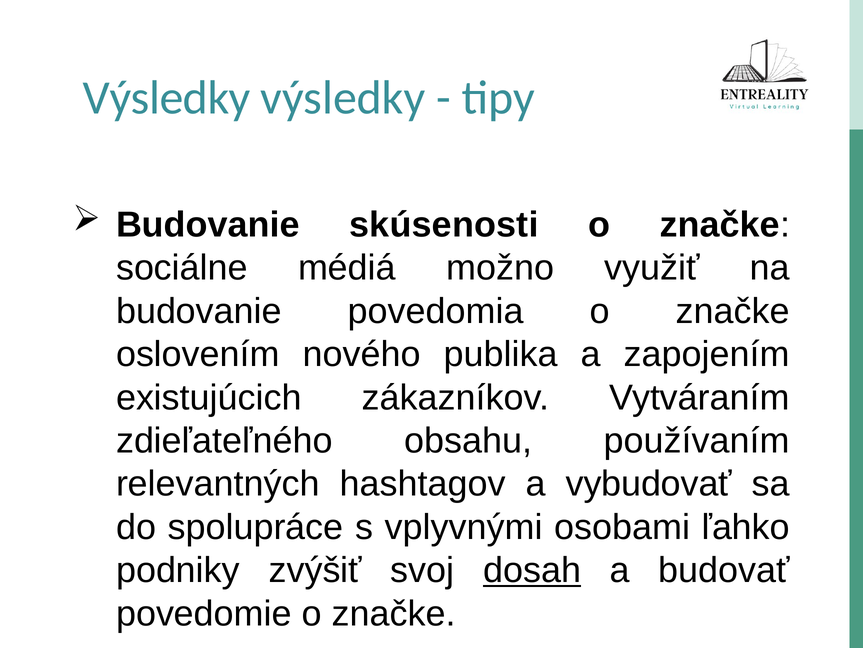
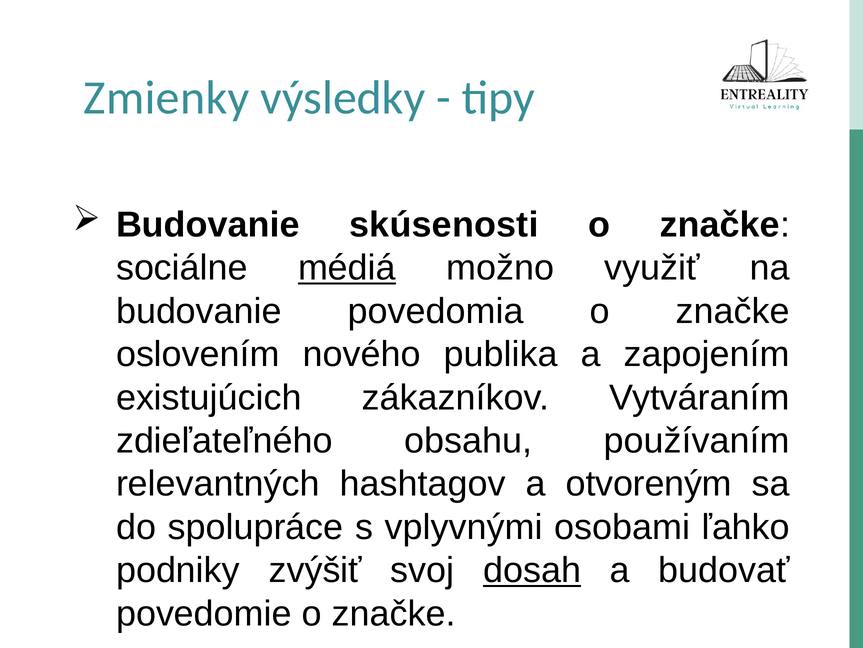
Výsledky: Výsledky -> Zmienky (166, 98)
médiá underline: none -> present (347, 268)
vybudovať: vybudovať -> otvoreným (649, 484)
